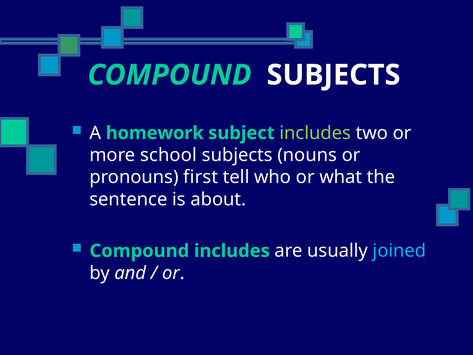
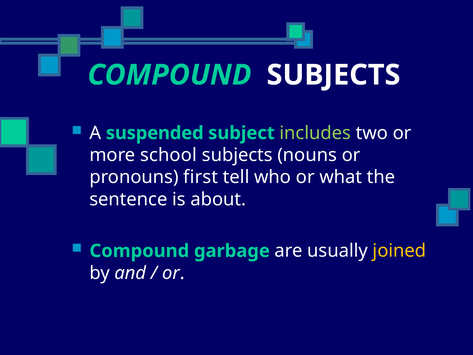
homework: homework -> suspended (155, 133)
Compound includes: includes -> garbage (232, 251)
joined colour: light blue -> yellow (399, 251)
